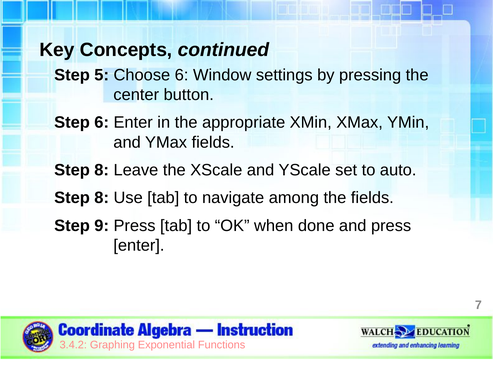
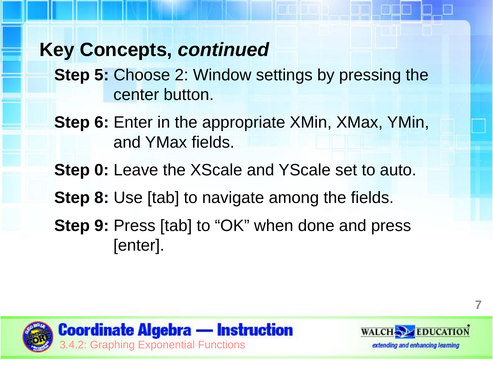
Choose 6: 6 -> 2 (182, 75)
8: 8 -> 0 (102, 170)
